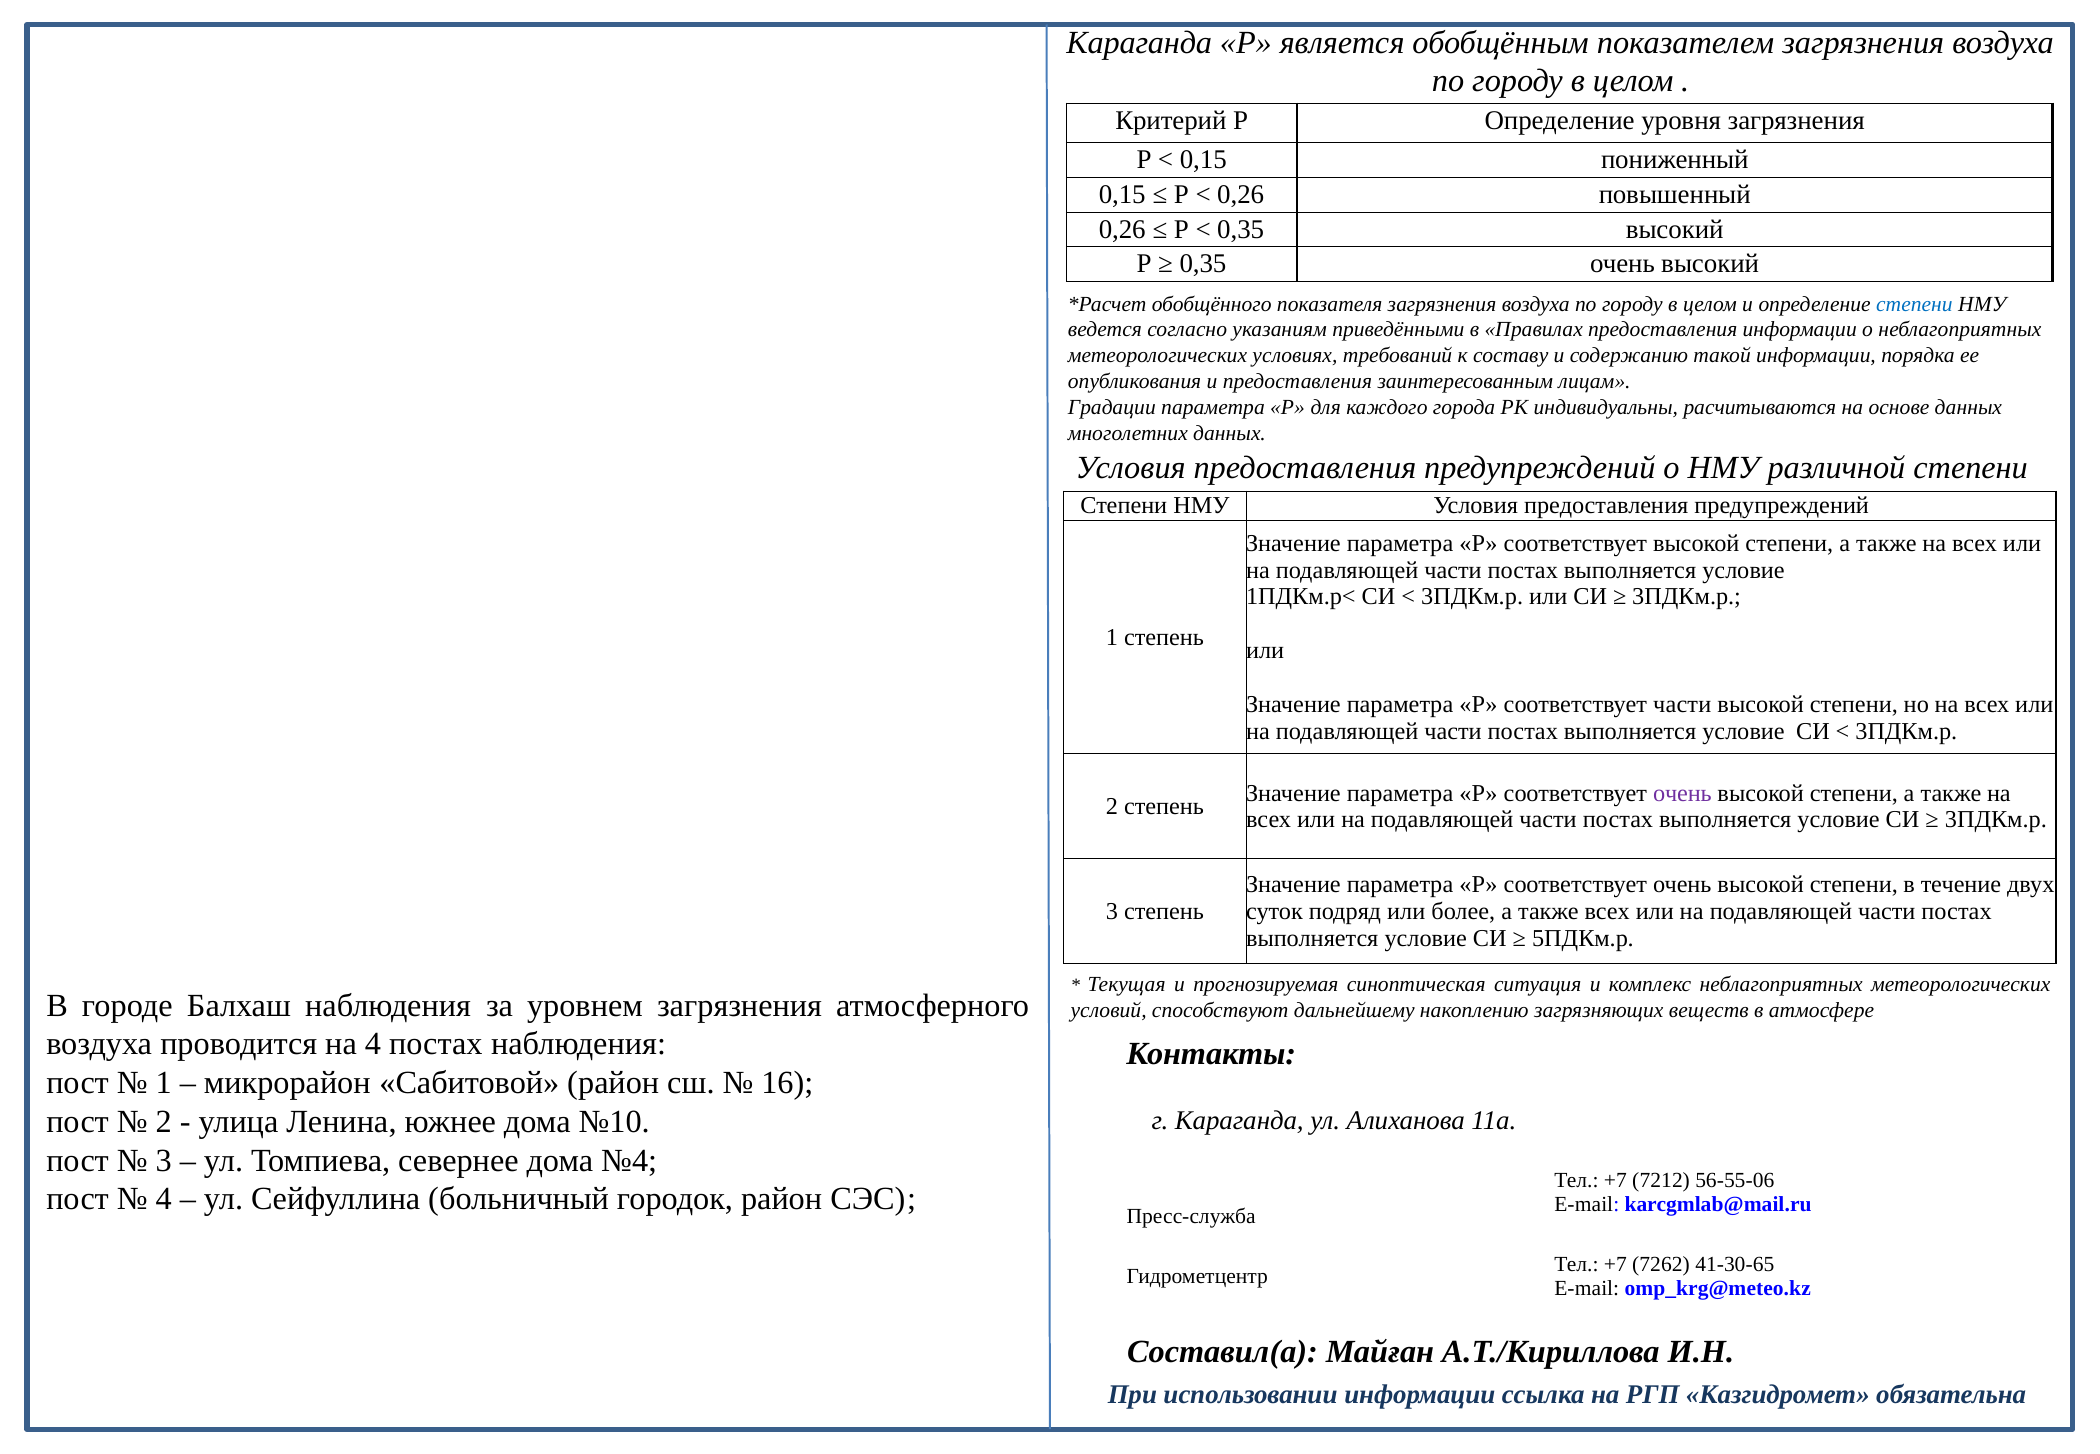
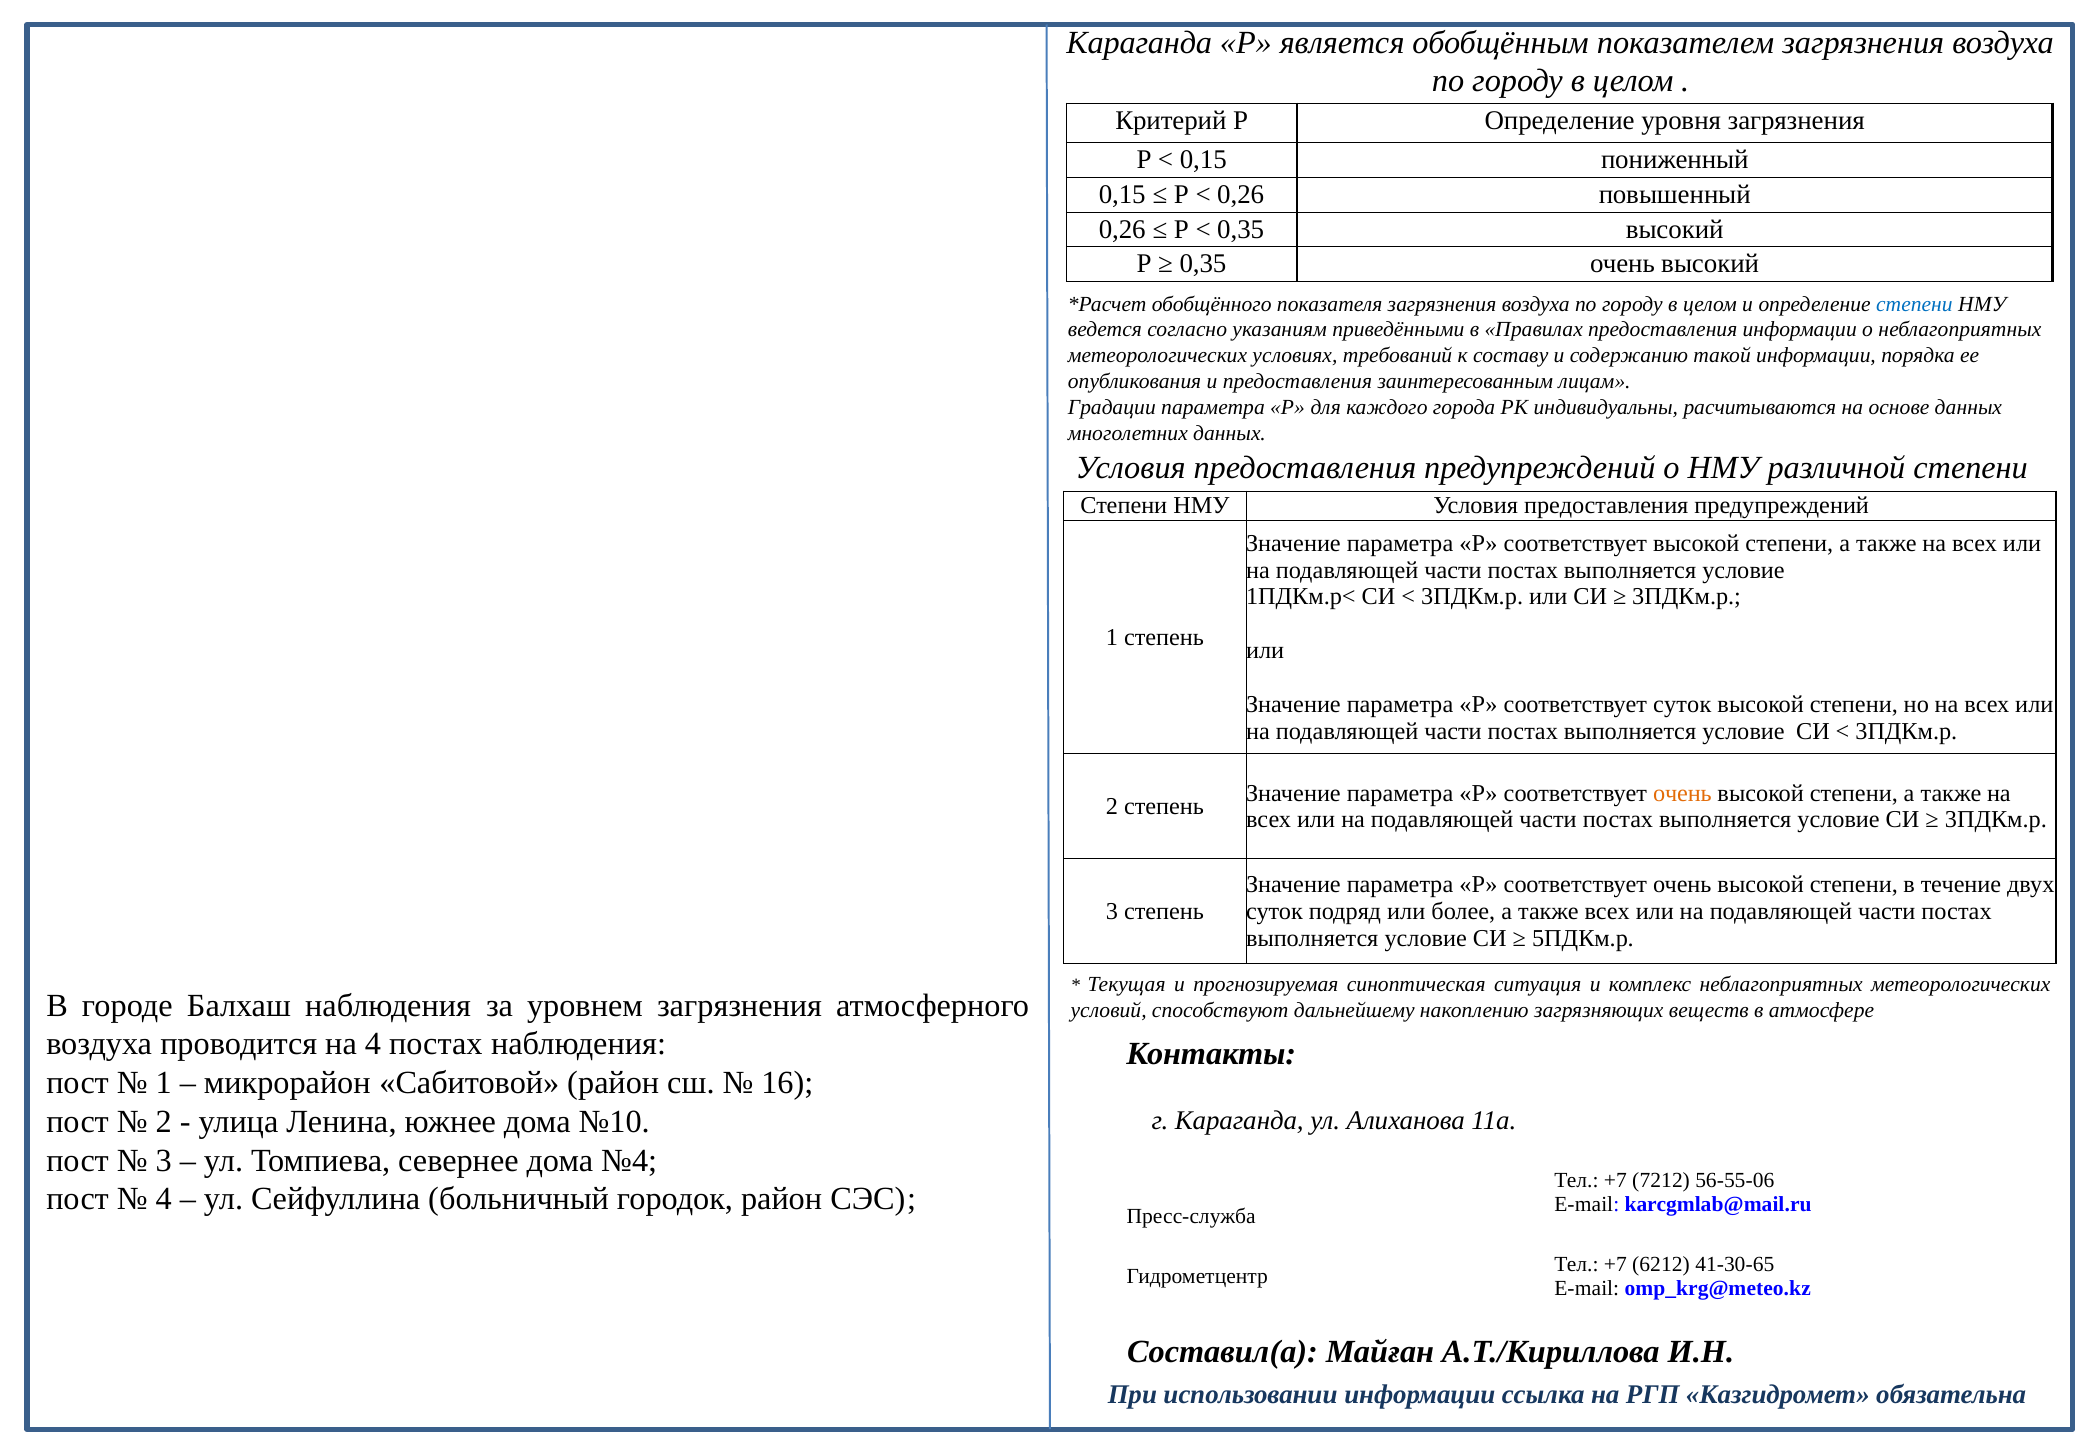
соответствует части: части -> суток (1682, 704)
очень colour: purple -> orange (1682, 793)
7262: 7262 -> 6212 (1661, 1264)
